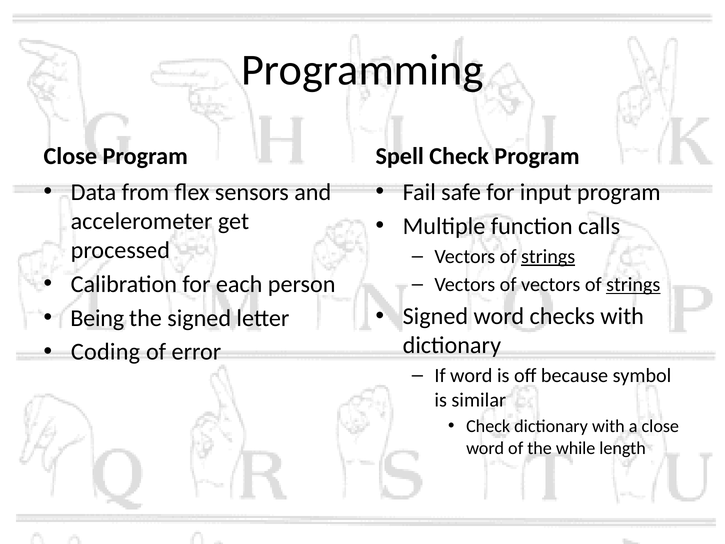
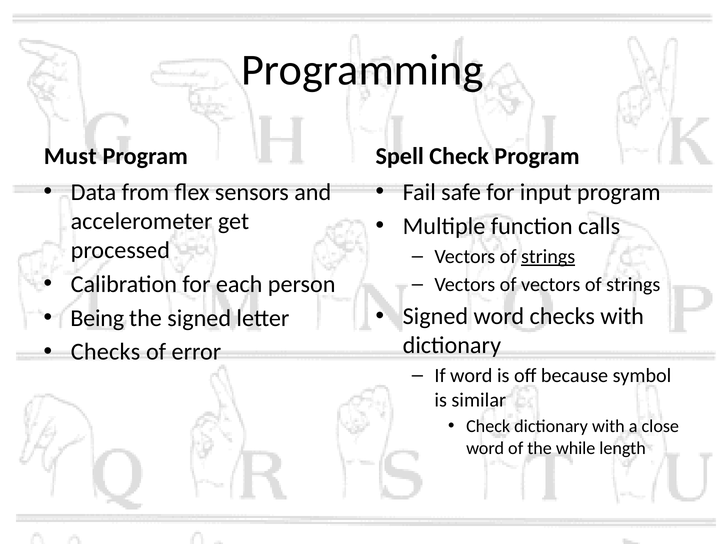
Close: Close -> Must (70, 156)
strings underline: present -> none (633, 285)
Coding: Coding -> Checks (105, 352)
